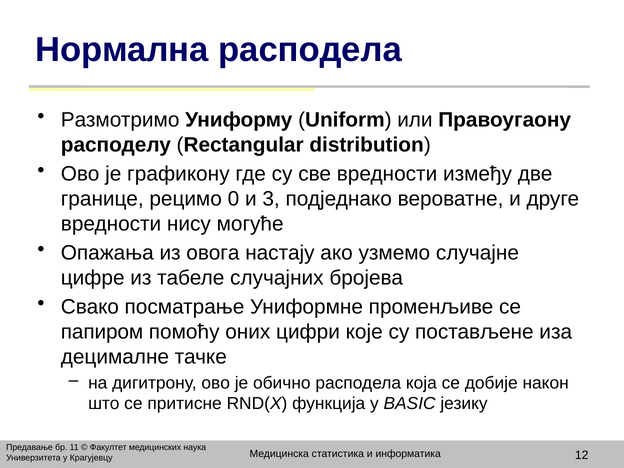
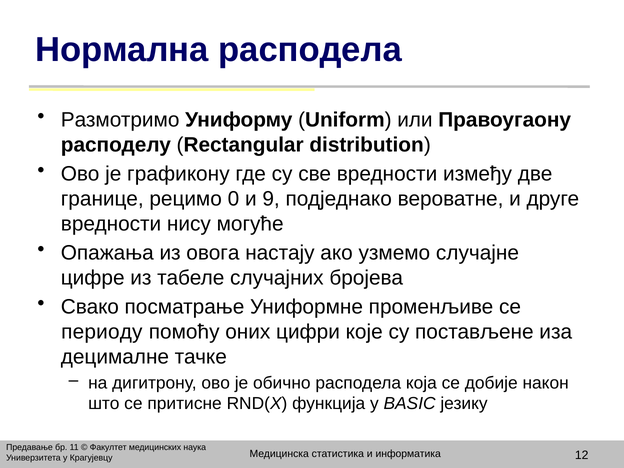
3: 3 -> 9 (271, 199)
папиром: папиром -> периоду (102, 332)
